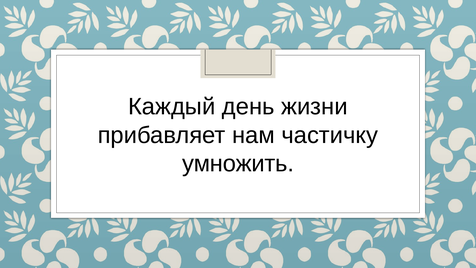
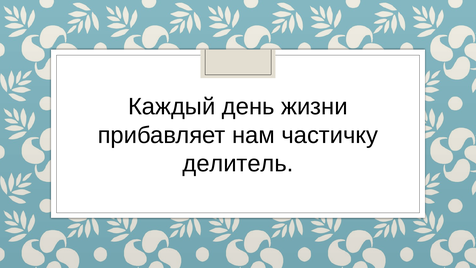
умножить: умножить -> делитель (238, 164)
